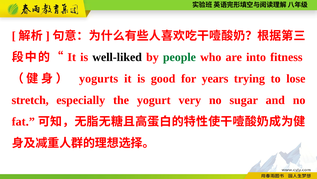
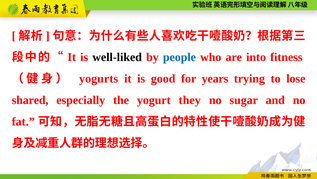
people colour: green -> blue (179, 57)
stretch: stretch -> shared (30, 100)
very: very -> they (190, 100)
